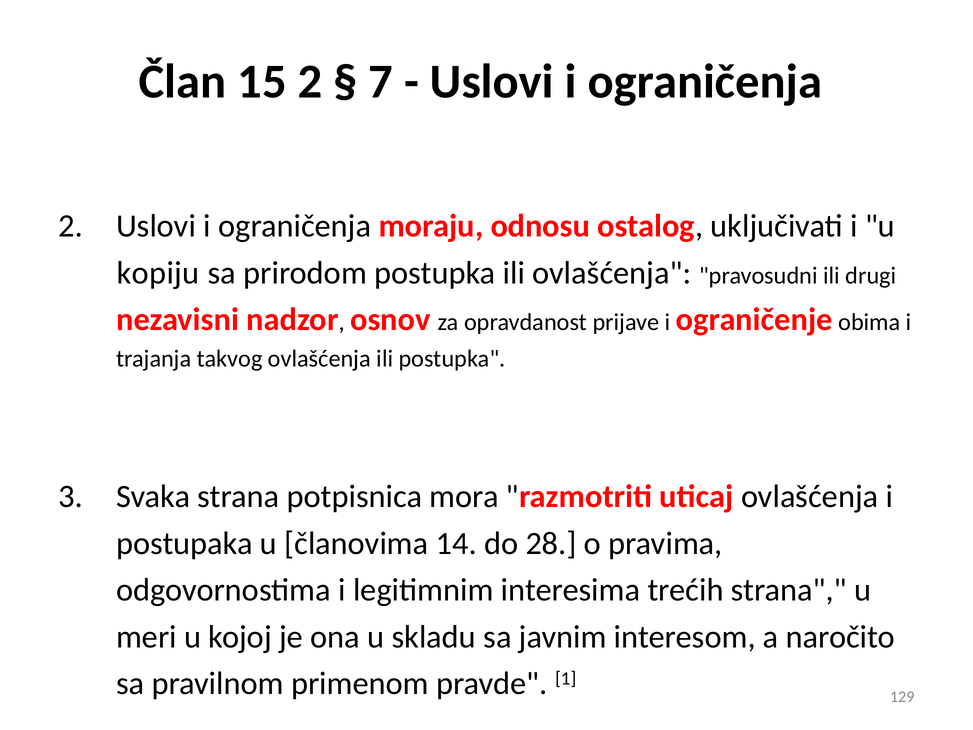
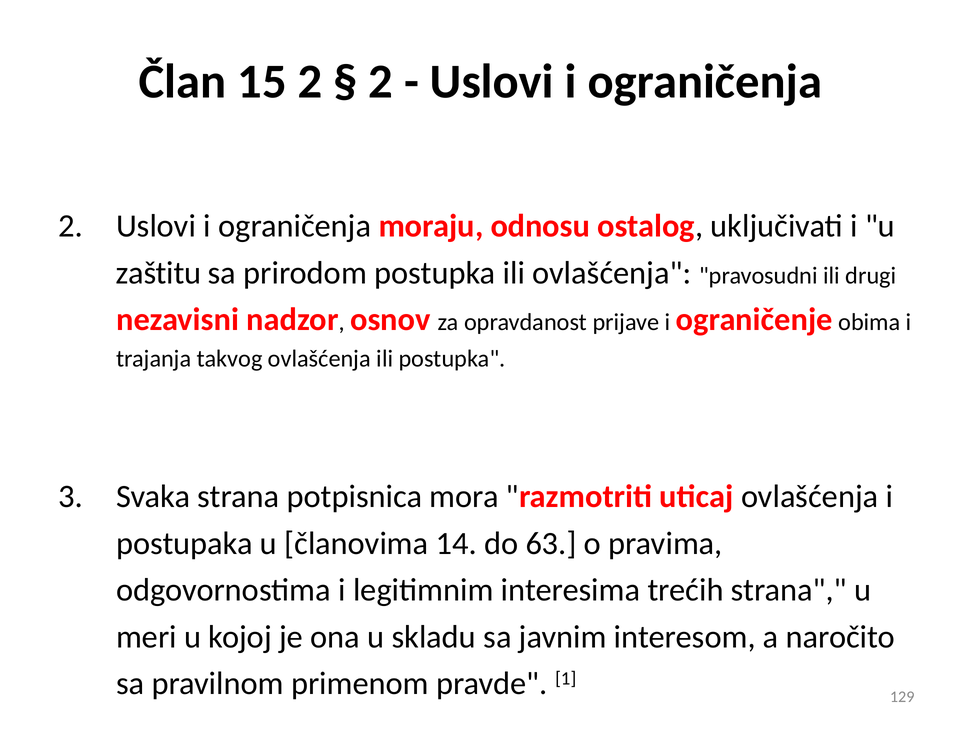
7: 7 -> 2 (381, 81)
kopiju: kopiju -> zaštitu (158, 273)
28: 28 -> 63 (551, 543)
